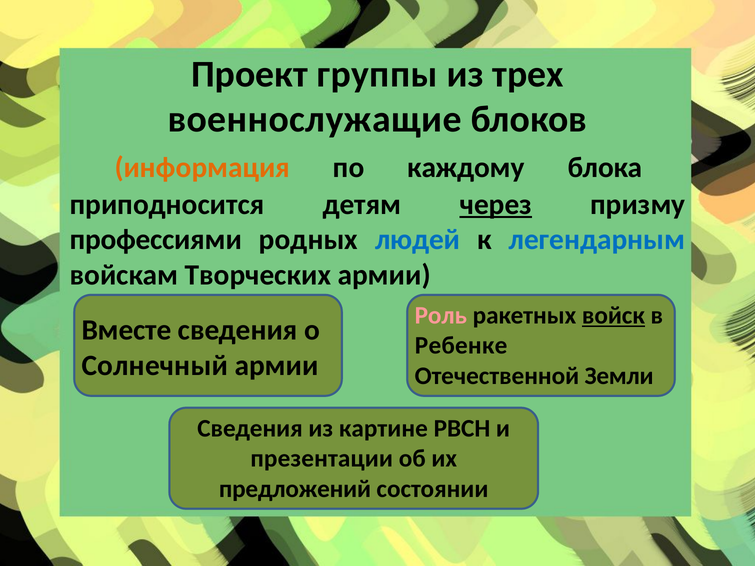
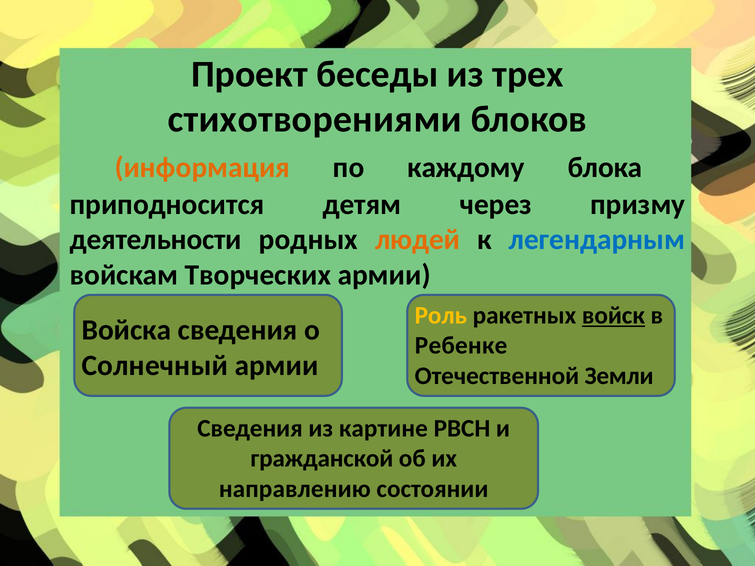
группы: группы -> беседы (377, 74)
военнослужащие: военнослужащие -> стихотворениями (315, 120)
через underline: present -> none (496, 205)
профессиями: профессиями -> деятельности (156, 240)
людей colour: blue -> orange (418, 240)
Роль colour: pink -> yellow (441, 316)
Вместе: Вместе -> Войска (127, 330)
презентации: презентации -> гражданской (322, 459)
предложений: предложений -> направлению (295, 489)
